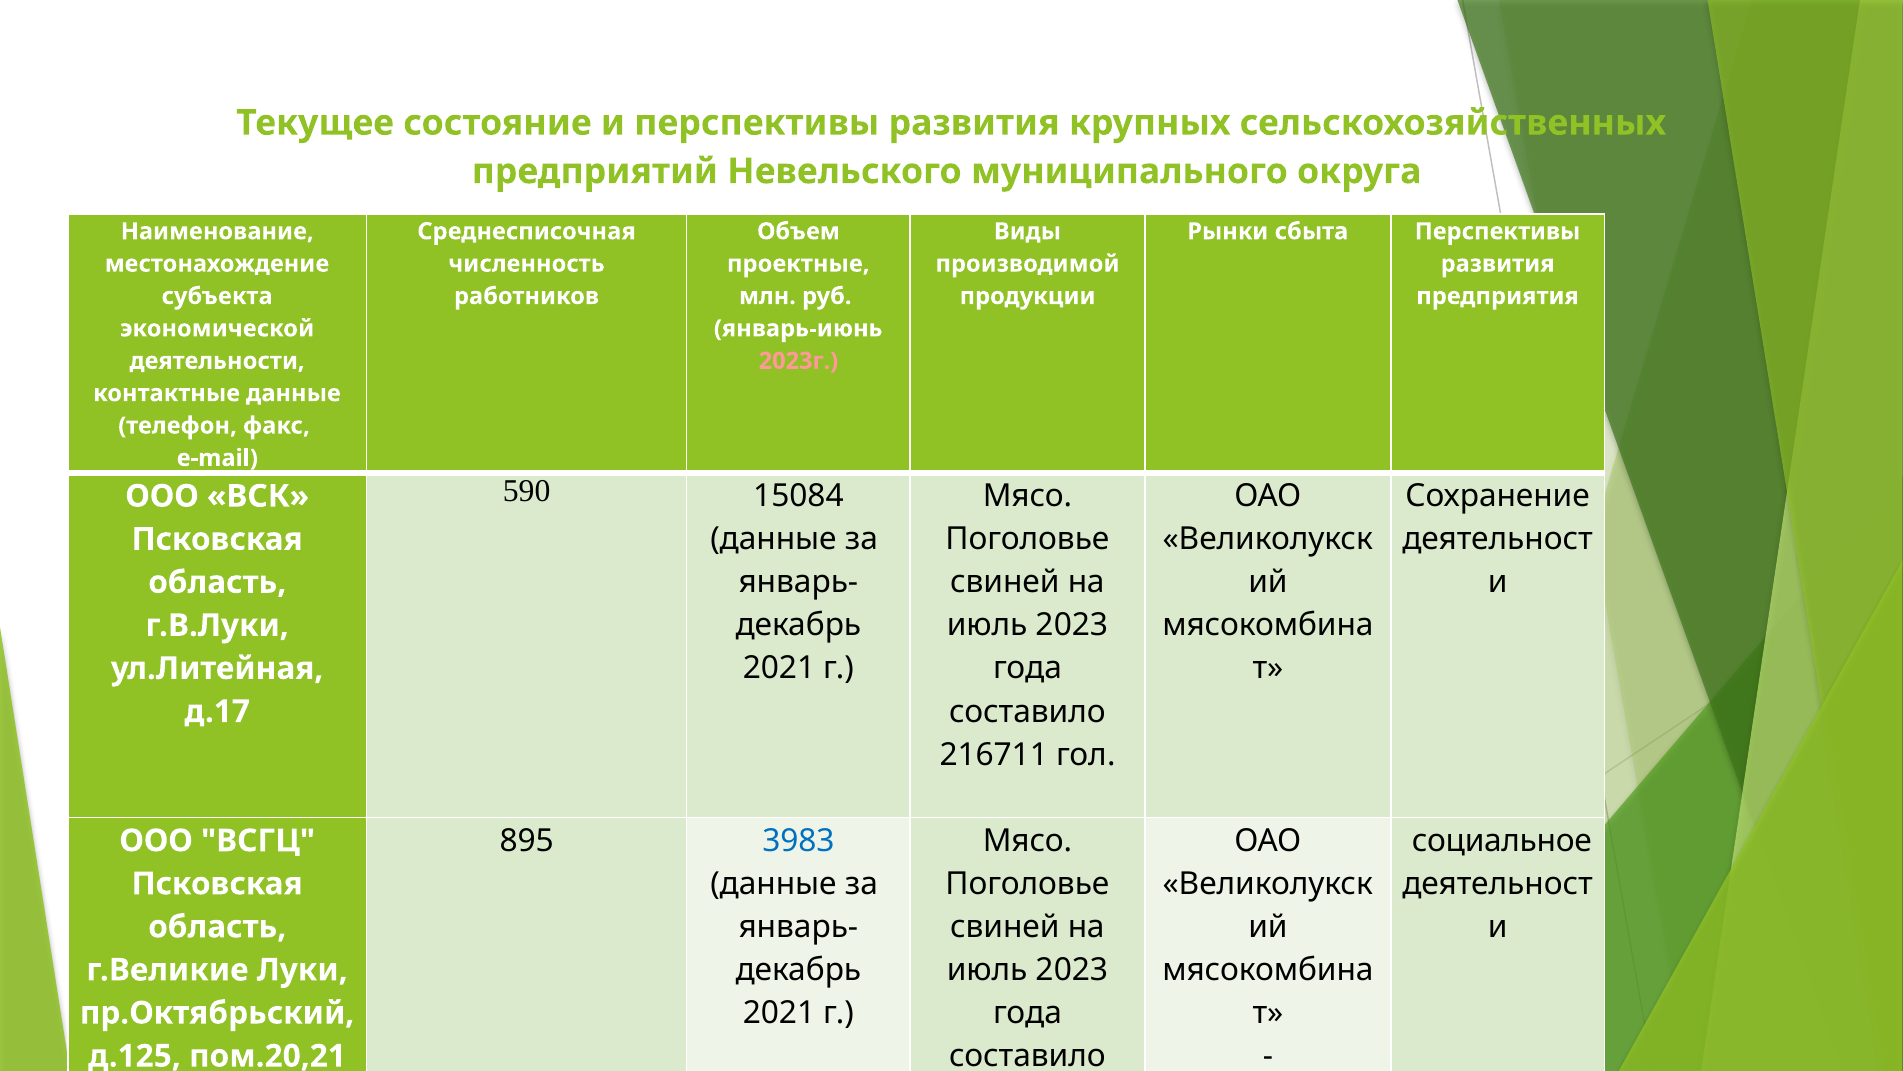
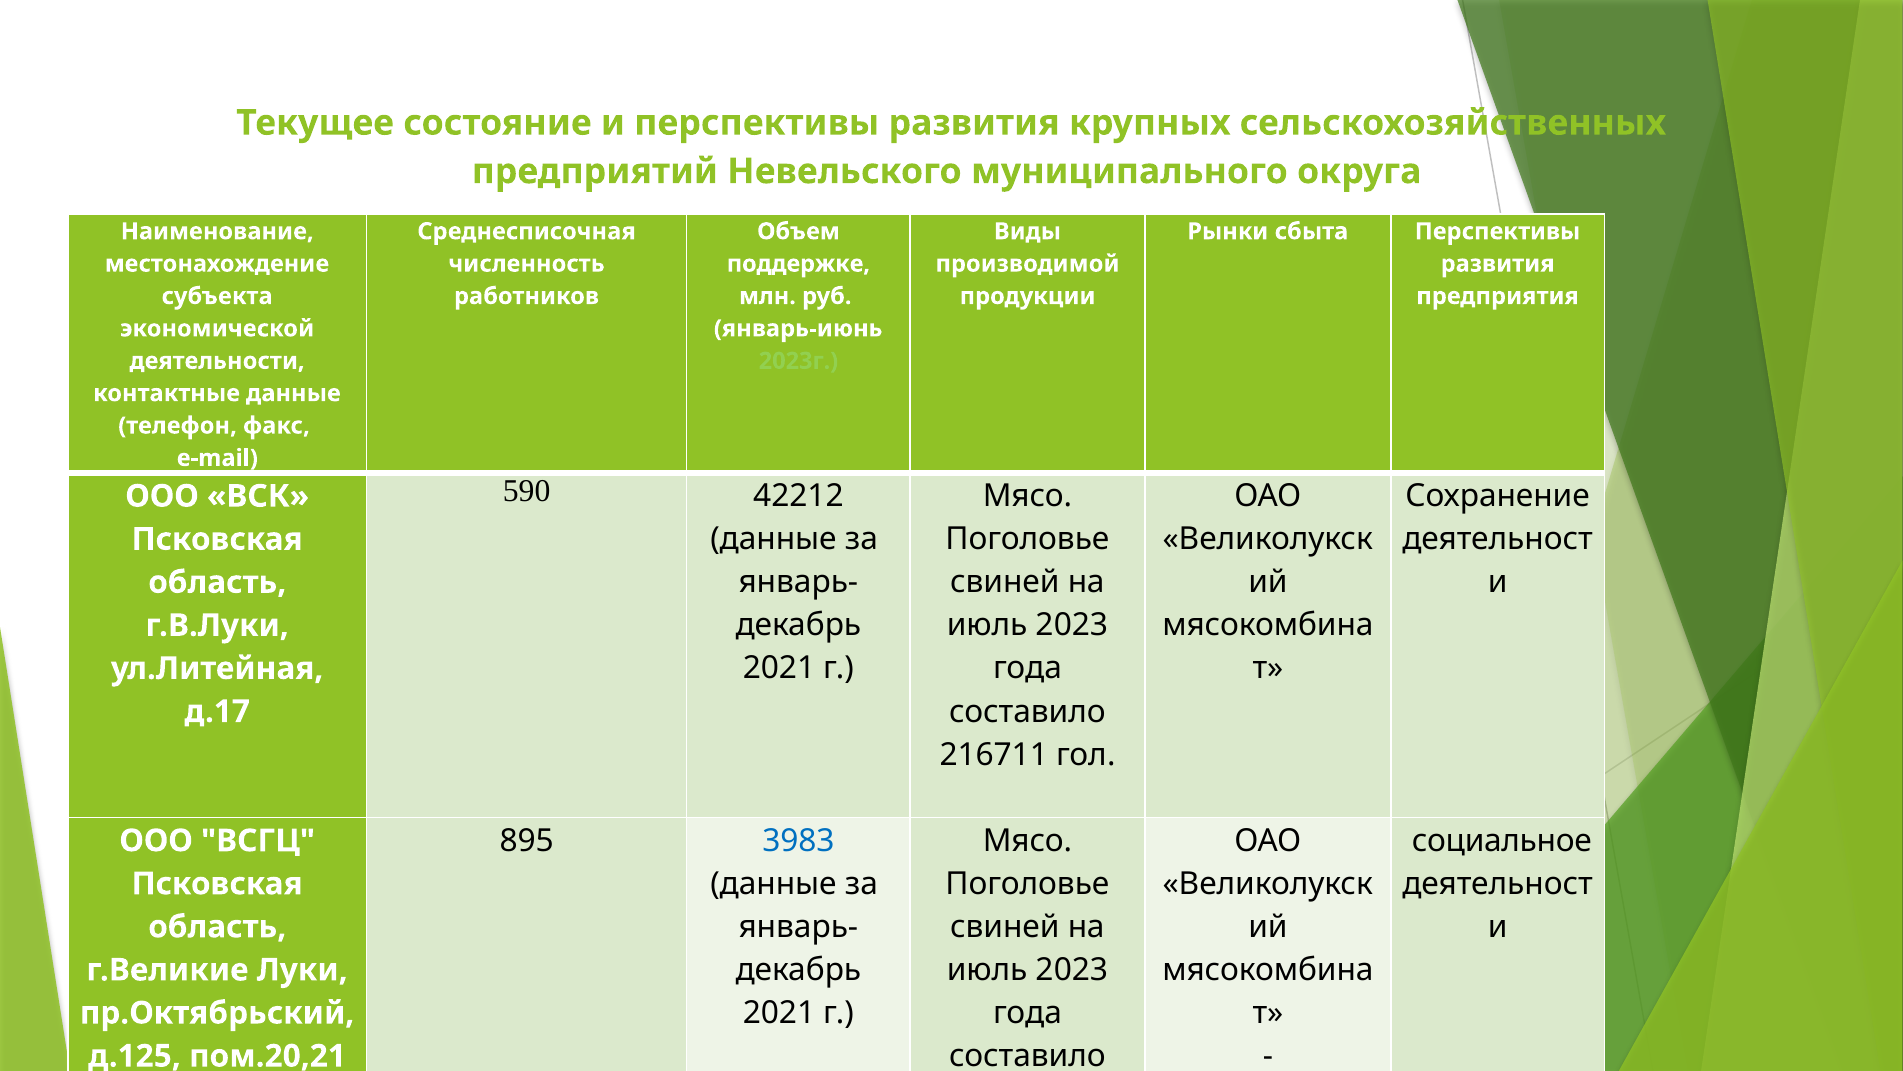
проектные: проектные -> поддержке (798, 264)
2023г colour: pink -> light green (798, 361)
15084: 15084 -> 42212 (798, 496)
